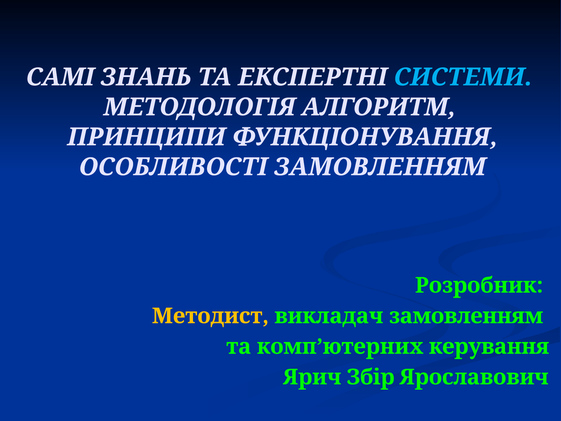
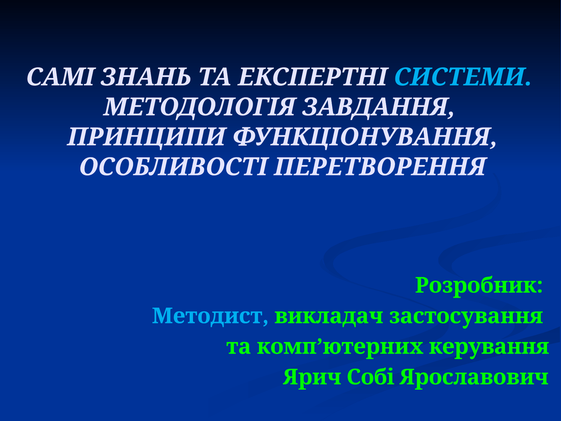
АЛГОРИТМ: АЛГОРИТМ -> ЗАВДАННЯ (379, 107)
ОСОБЛИВОСТІ ЗАМОВЛЕННЯМ: ЗАМОВЛЕННЯМ -> ПЕРЕТВОРЕННЯ (380, 167)
Методист colour: yellow -> light blue (210, 316)
викладач замовленням: замовленням -> застосування (466, 316)
Збір: Збір -> Собі (371, 377)
